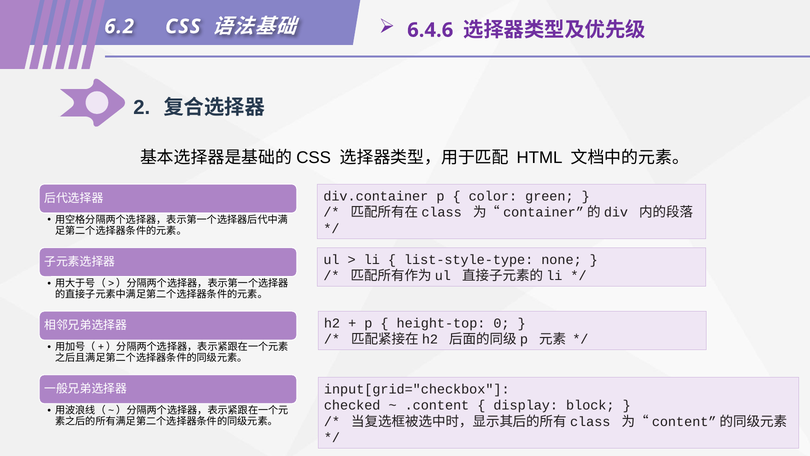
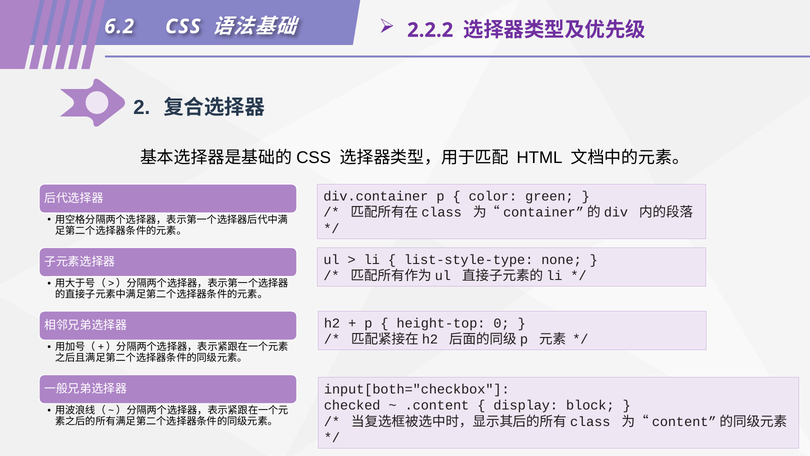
6.4.6: 6.4.6 -> 2.2.2 (430, 30)
input[grid="checkbox: input[grid="checkbox -> input[both="checkbox (417, 389)
